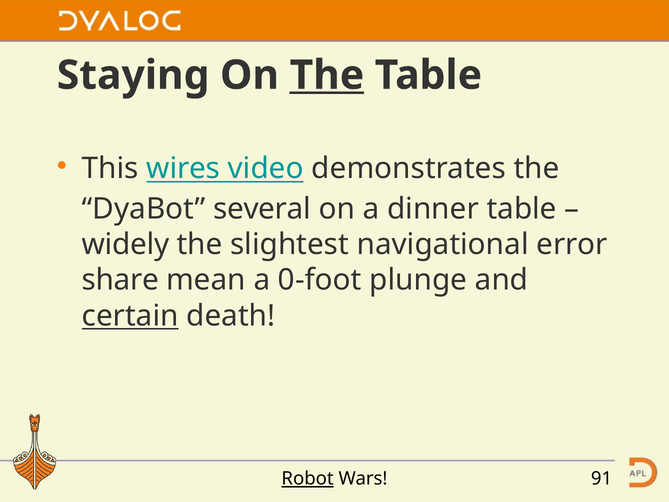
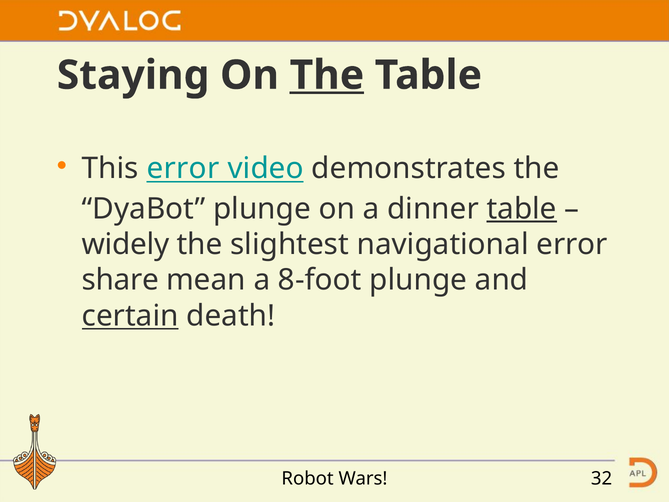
This wires: wires -> error (183, 168)
DyaBot several: several -> plunge (262, 209)
table underline: none -> present (522, 209)
0-foot: 0-foot -> 8-foot (320, 280)
Robot underline: present -> none (308, 478)
91: 91 -> 32 (602, 478)
